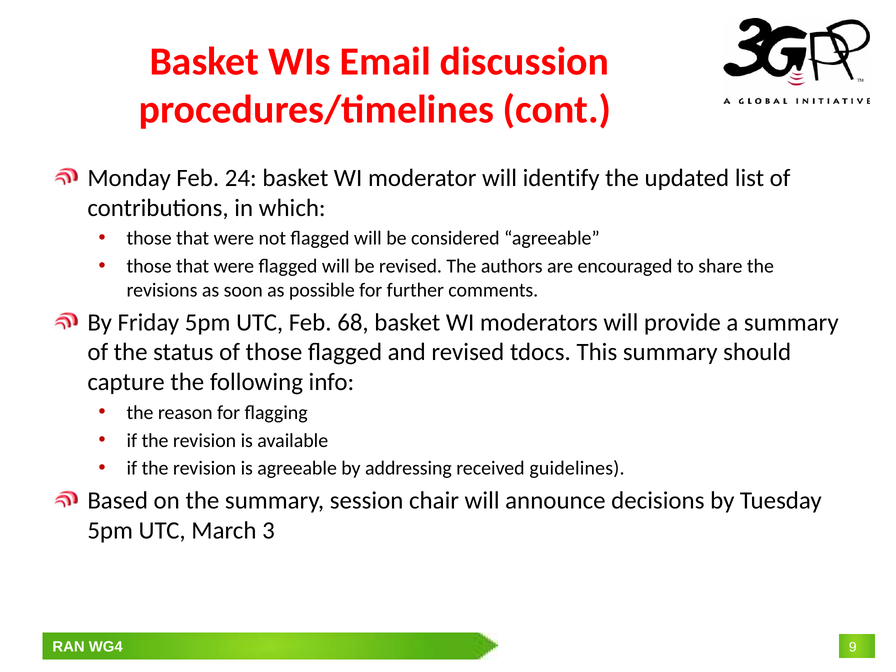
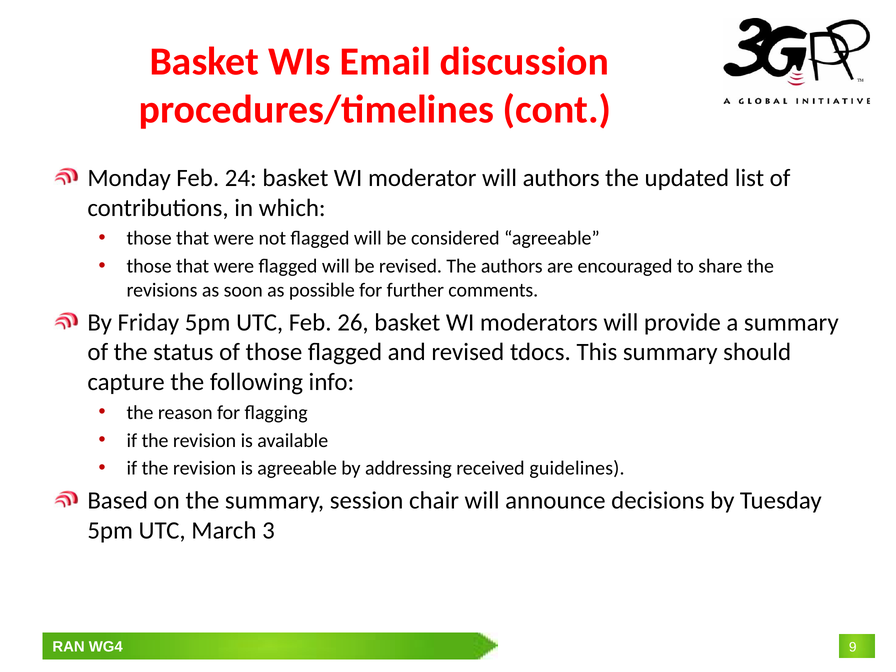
will identify: identify -> authors (561, 178)
68: 68 -> 26 (353, 322)
